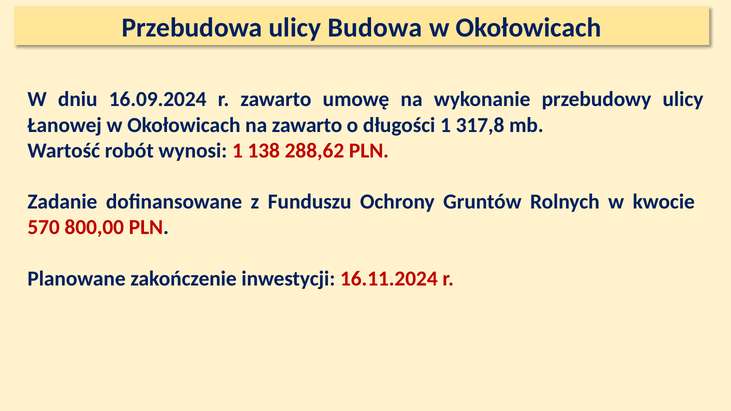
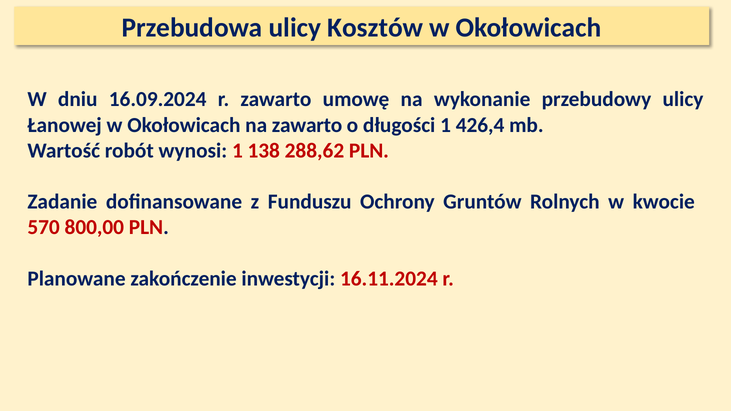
Budowa: Budowa -> Kosztów (375, 28)
317,8: 317,8 -> 426,4 (480, 125)
